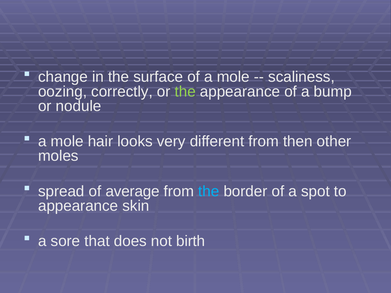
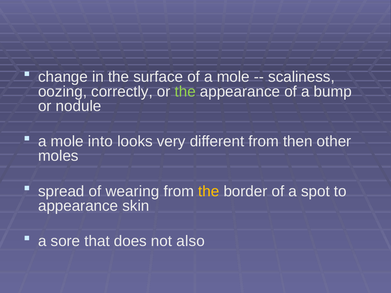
hair: hair -> into (100, 141)
average: average -> wearing (132, 191)
the colour: light blue -> yellow (209, 191)
birth: birth -> also (191, 241)
